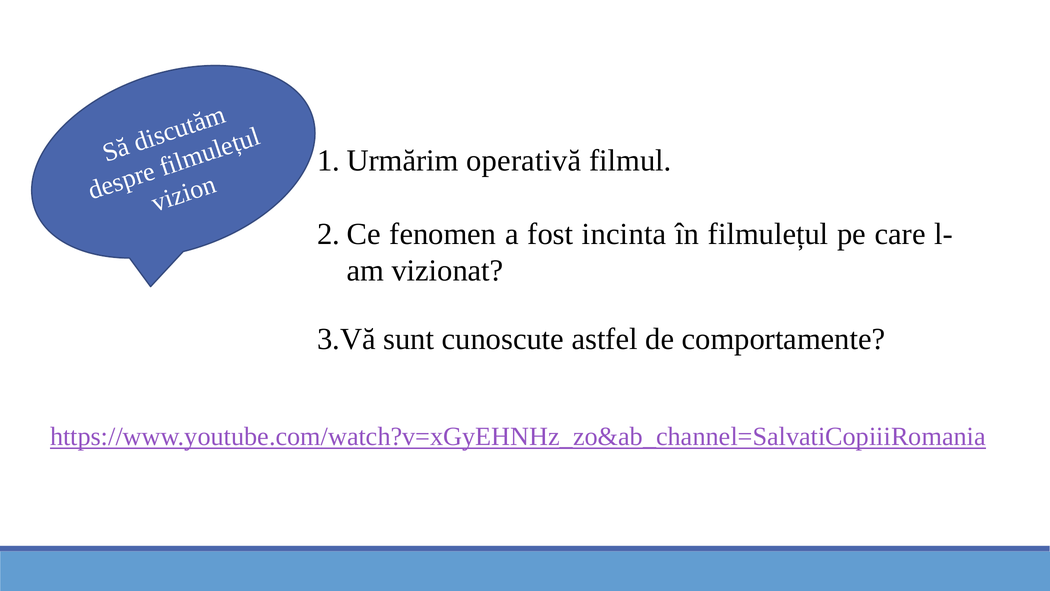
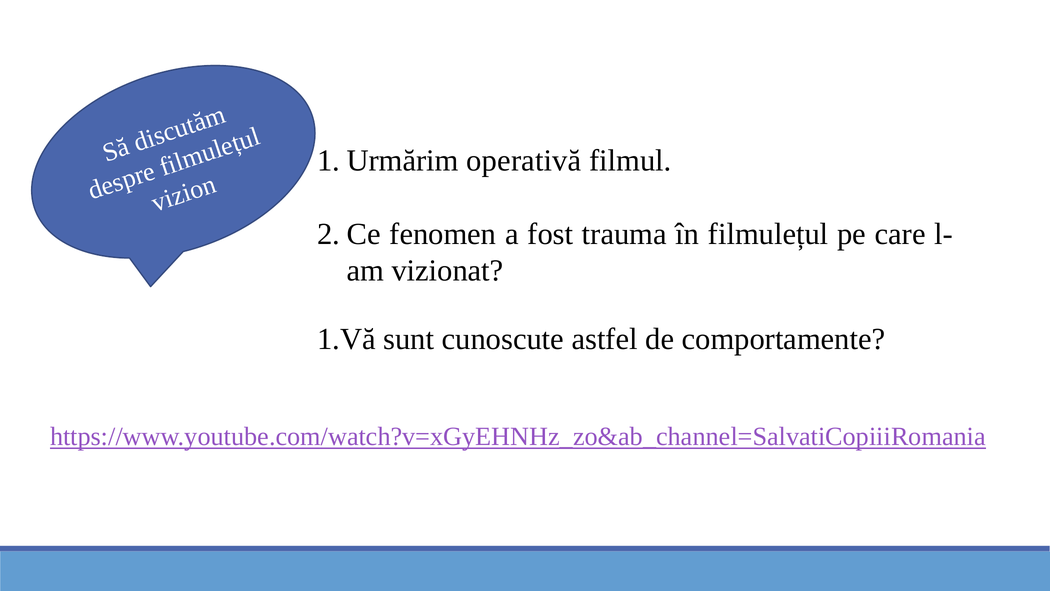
incinta: incinta -> trauma (624, 234)
3.Vă: 3.Vă -> 1.Vă (346, 339)
